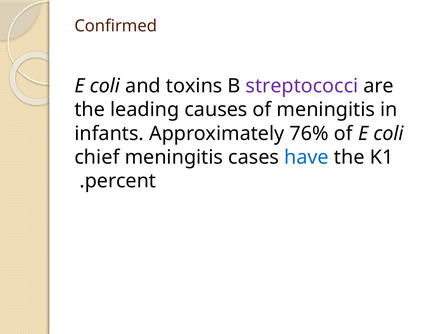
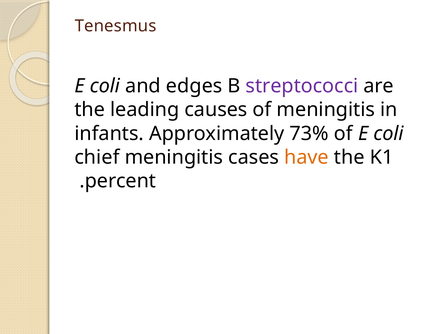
Confirmed: Confirmed -> Tenesmus (116, 26)
toxins: toxins -> edges (194, 86)
76%: 76% -> 73% (309, 134)
have colour: blue -> orange (306, 157)
